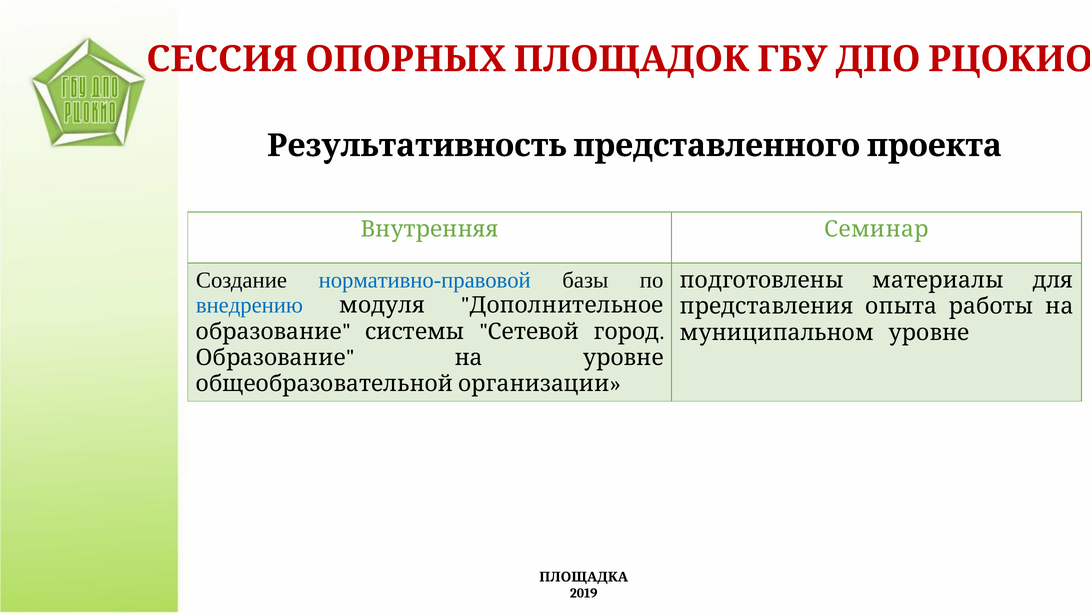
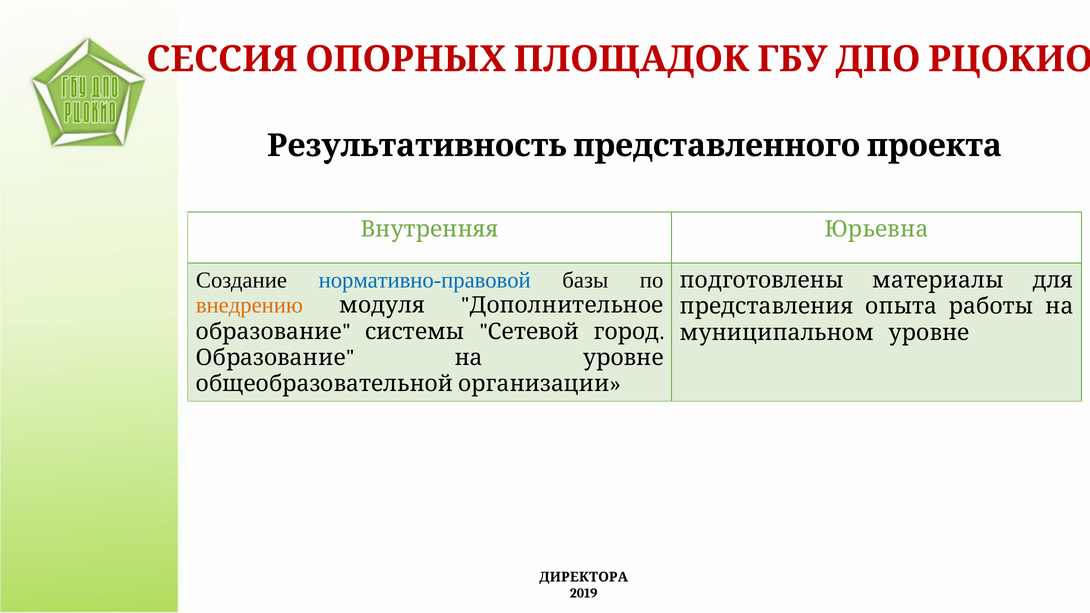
Семинар: Семинар -> Юрьевна (877, 229)
внедрению colour: blue -> orange (249, 305)
ПЛОЩАДКА: ПЛОЩАДКА -> ДИРЕКТОРА (584, 577)
